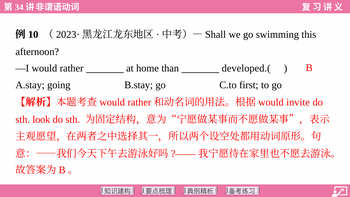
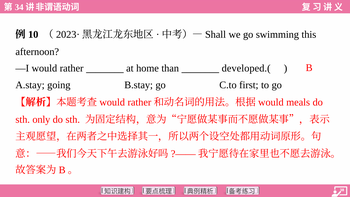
invite: invite -> meals (298, 102)
look: look -> only (41, 119)
